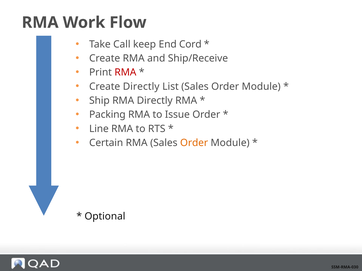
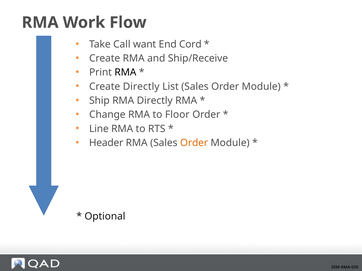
keep: keep -> want (145, 44)
RMA colour: red -> black (125, 73)
Packing: Packing -> Change (107, 115)
Issue: Issue -> Floor (177, 115)
Certain: Certain -> Header (106, 143)
